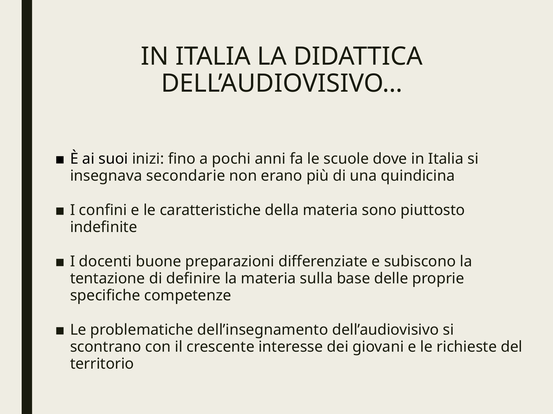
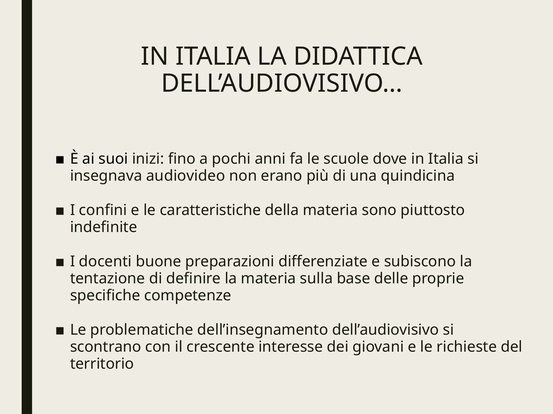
secondarie: secondarie -> audiovideo (186, 176)
